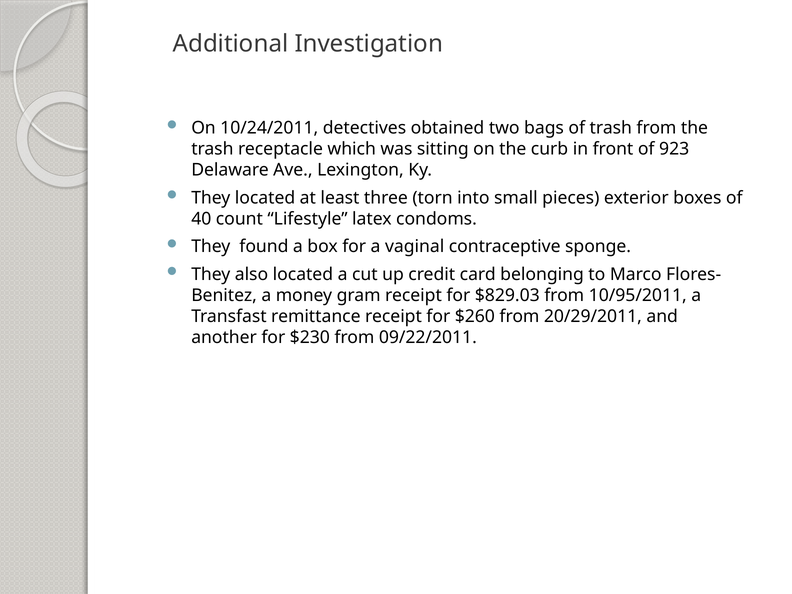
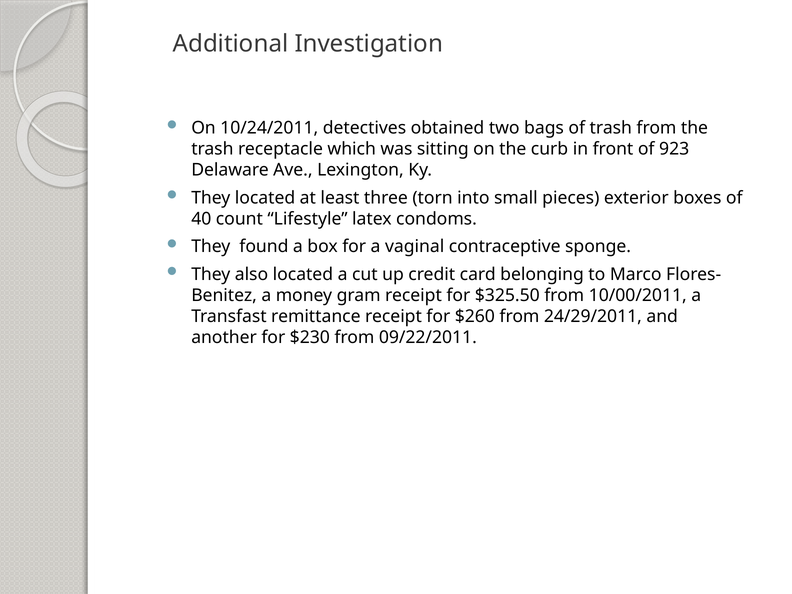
$829.03: $829.03 -> $325.50 (507, 295)
10/95/2011: 10/95/2011 -> 10/00/2011 (638, 295)
20/29/2011: 20/29/2011 -> 24/29/2011 (593, 317)
